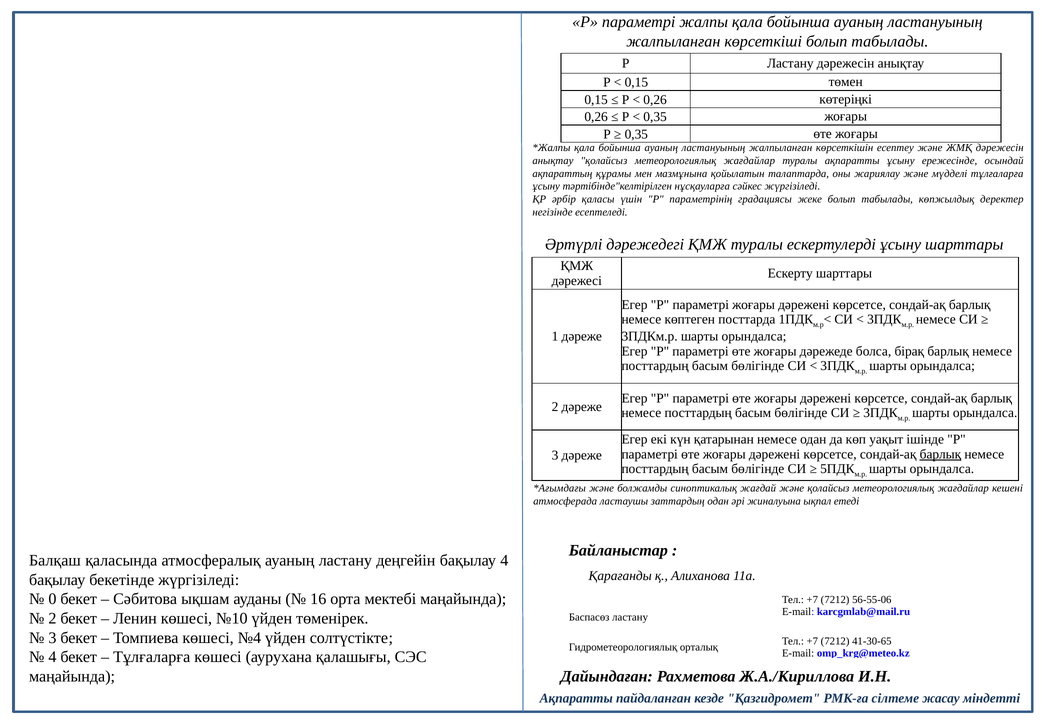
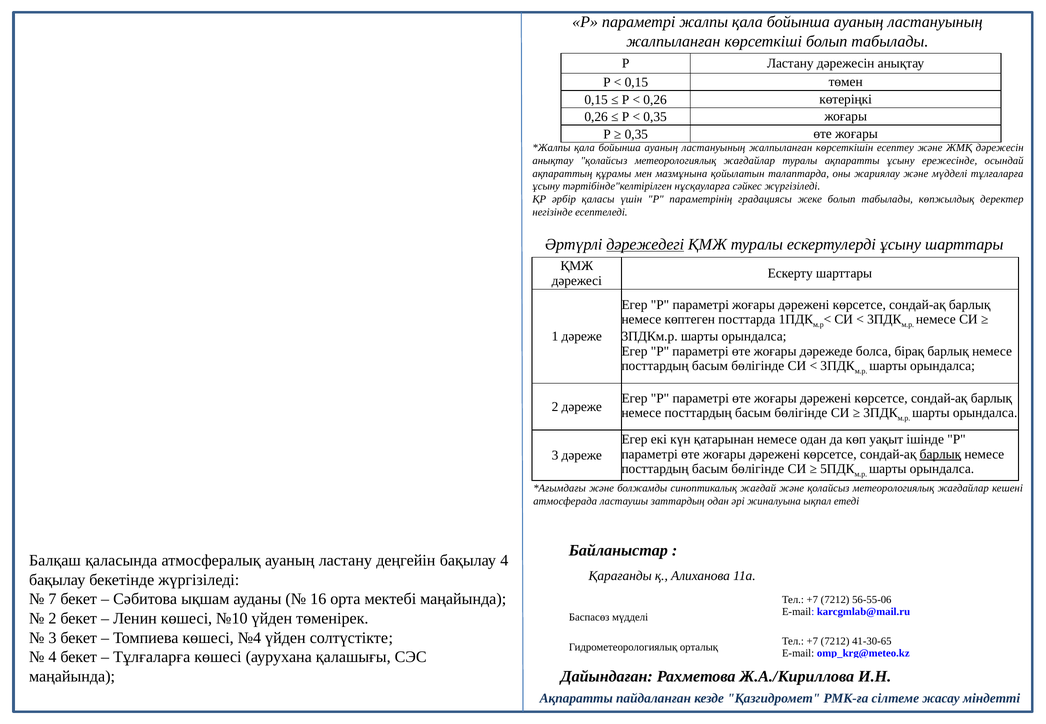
дәрежедегі underline: none -> present (645, 244)
0: 0 -> 7 (52, 599)
Баспасөз ластану: ластану -> мүдделі (630, 618)
